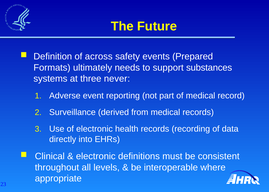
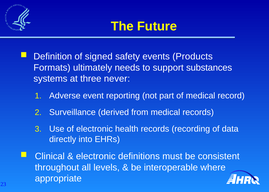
across: across -> signed (99, 57)
Prepared: Prepared -> Products (193, 57)
